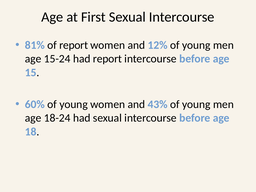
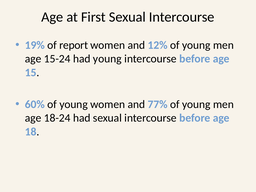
81%: 81% -> 19% (35, 45)
had report: report -> young (107, 59)
43%: 43% -> 77% (158, 104)
